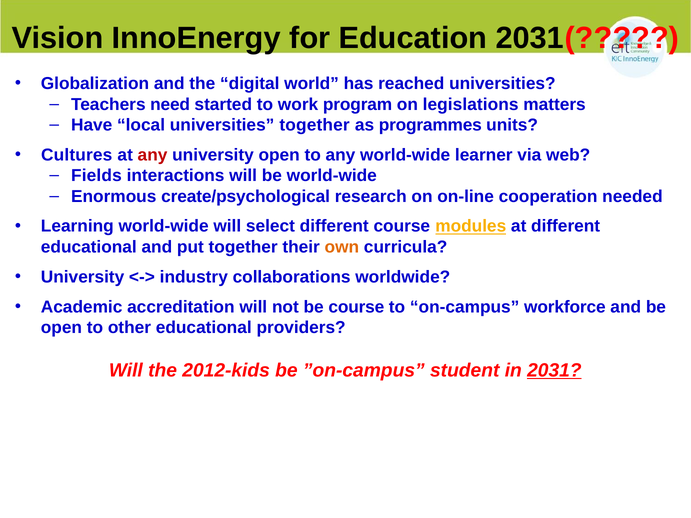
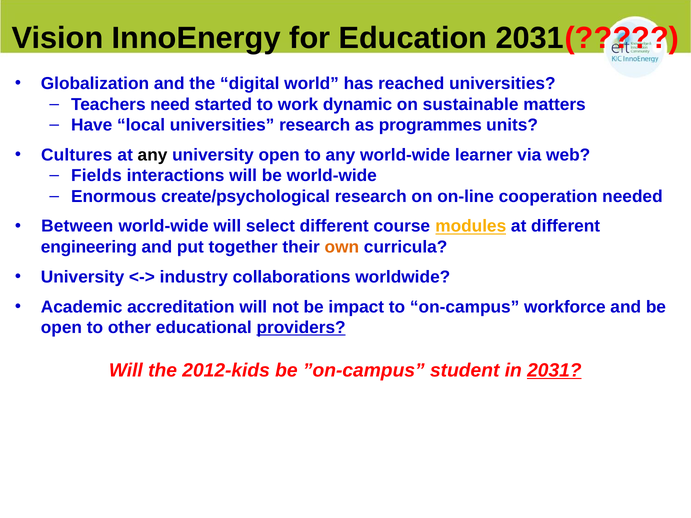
program: program -> dynamic (358, 104)
legislations: legislations -> sustainable (471, 104)
universities together: together -> research (315, 125)
any colour: red -> black (153, 155)
Learning: Learning -> Between (77, 226)
educational: educational -> engineering (89, 247)
be course: course -> impact (356, 307)
providers underline: none -> present (301, 328)
